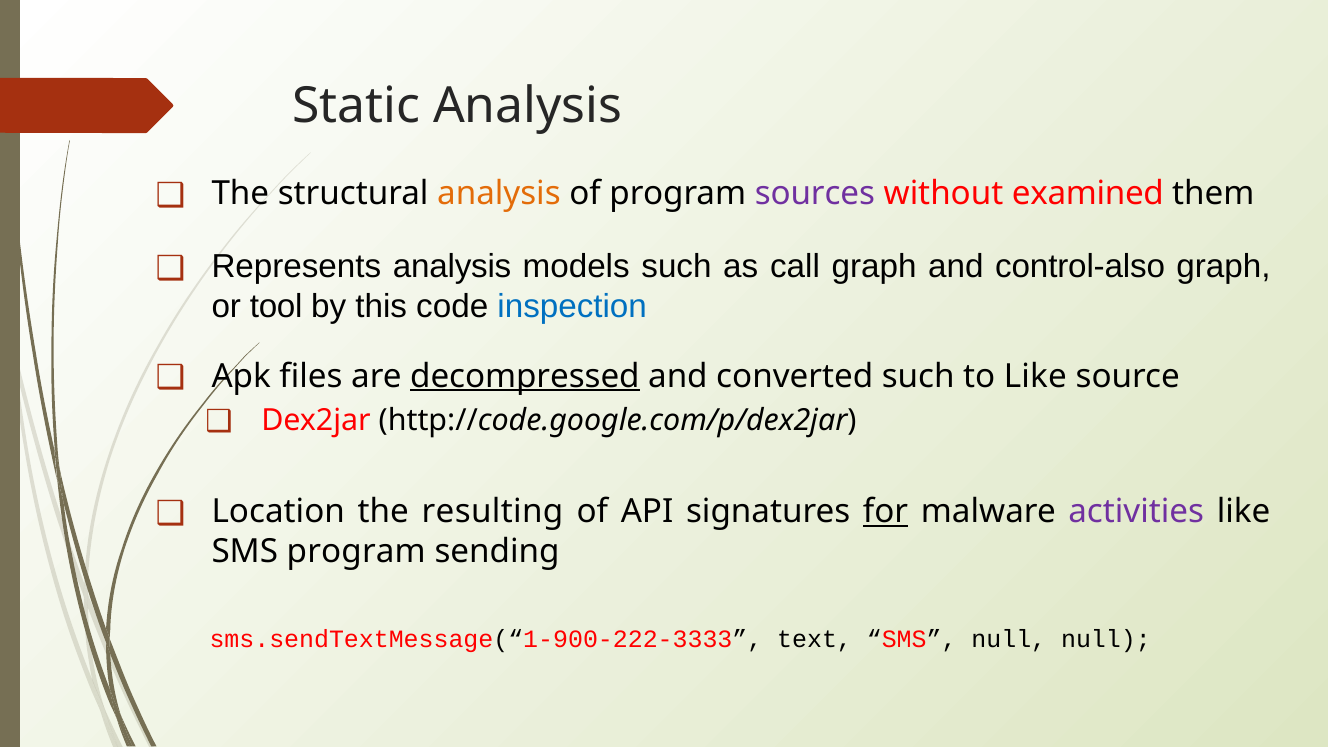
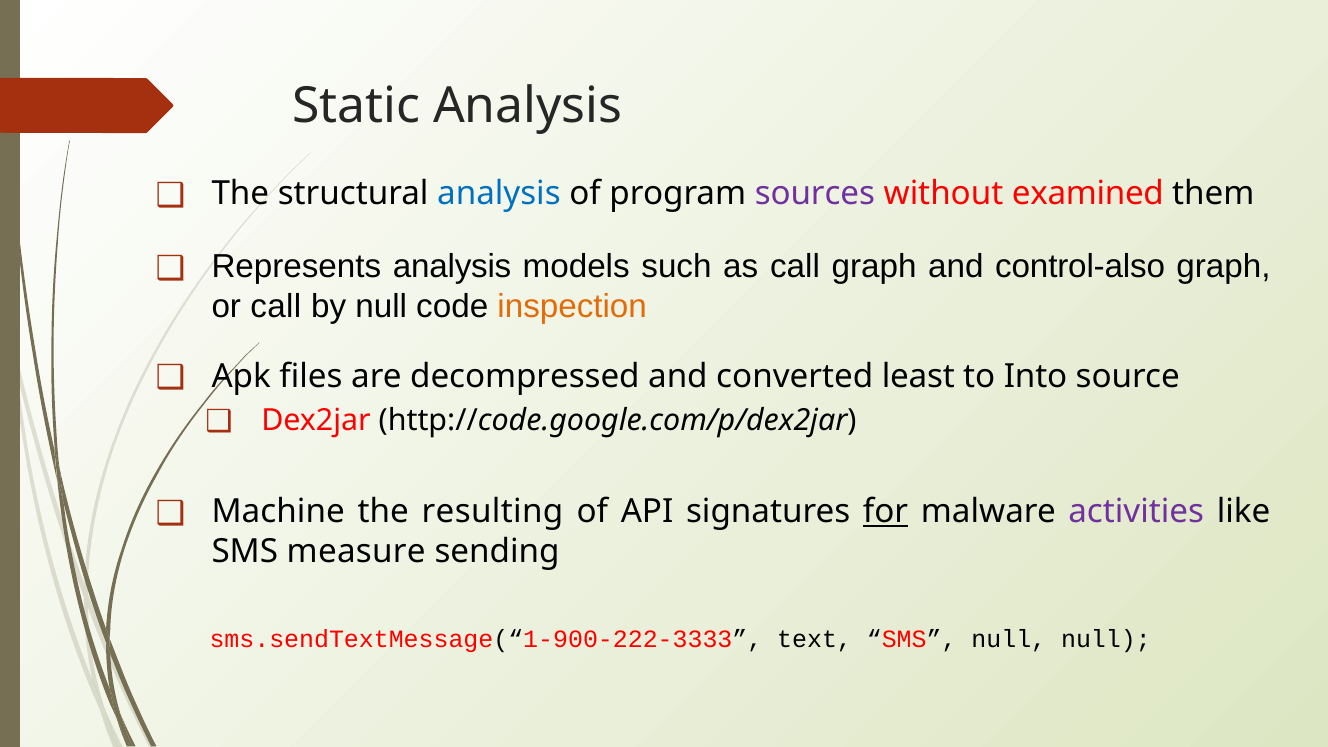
analysis colour: orange -> blue (499, 194)
or tool: tool -> call (276, 306)
by this: this -> null (381, 306)
inspection colour: blue -> orange (572, 306)
decompressed underline: present -> none (525, 376)
converted such: such -> least (918, 376)
to Like: Like -> Into (1036, 376)
Location: Location -> Machine (278, 512)
SMS program: program -> measure (356, 552)
